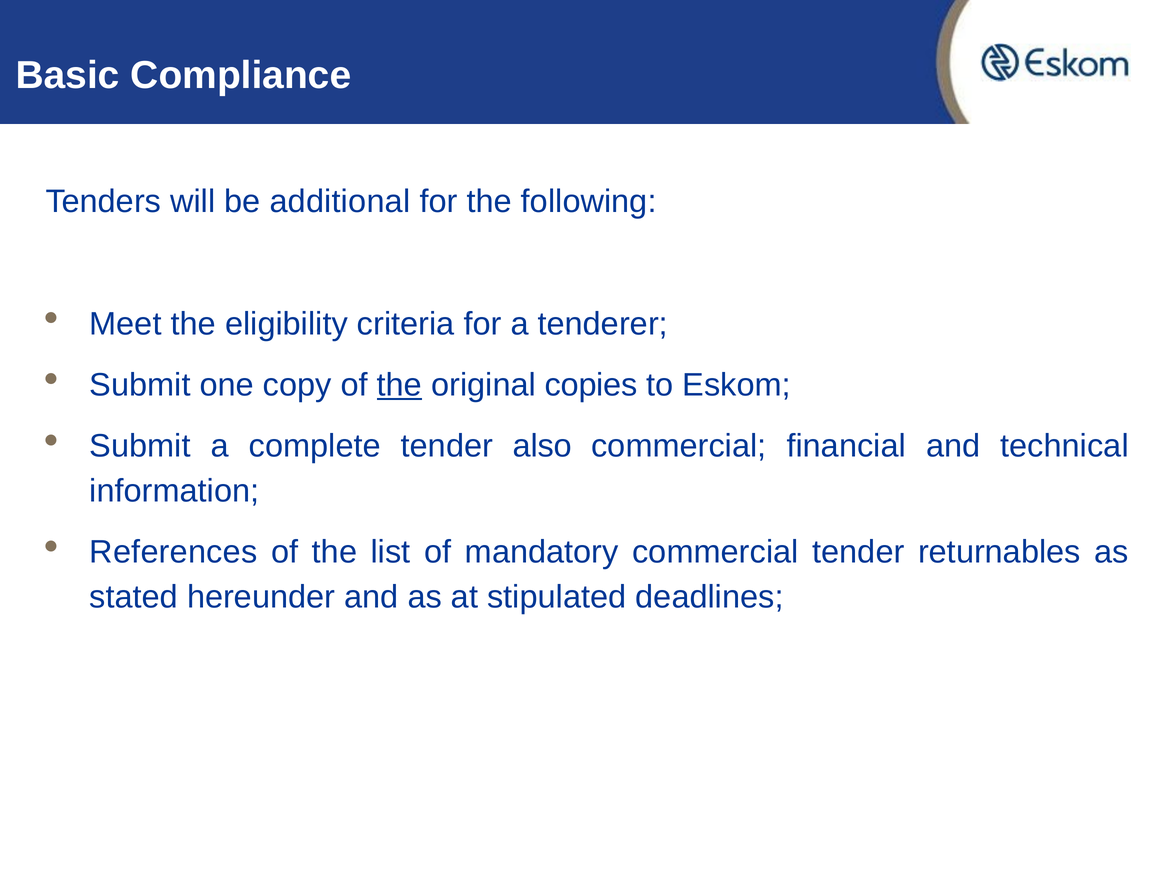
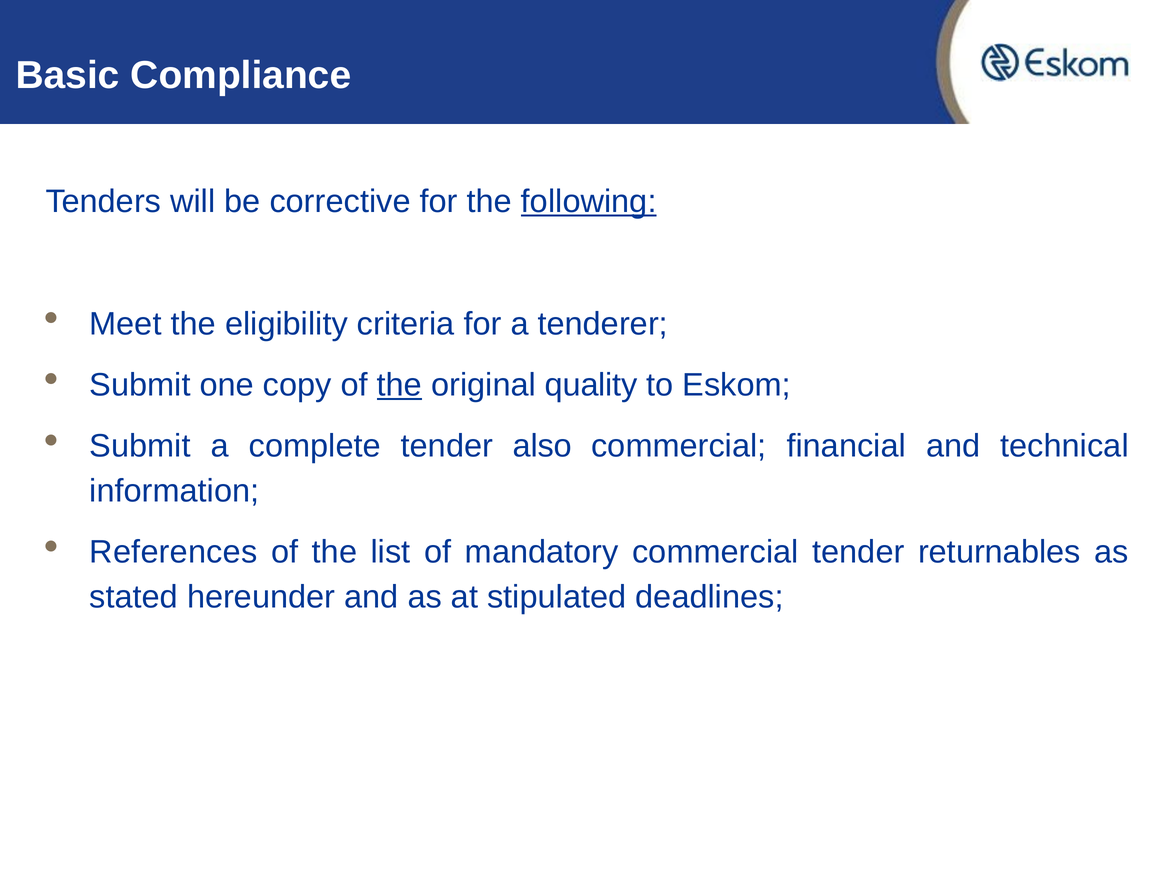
additional: additional -> corrective (340, 202)
following underline: none -> present (589, 202)
copies: copies -> quality (591, 385)
